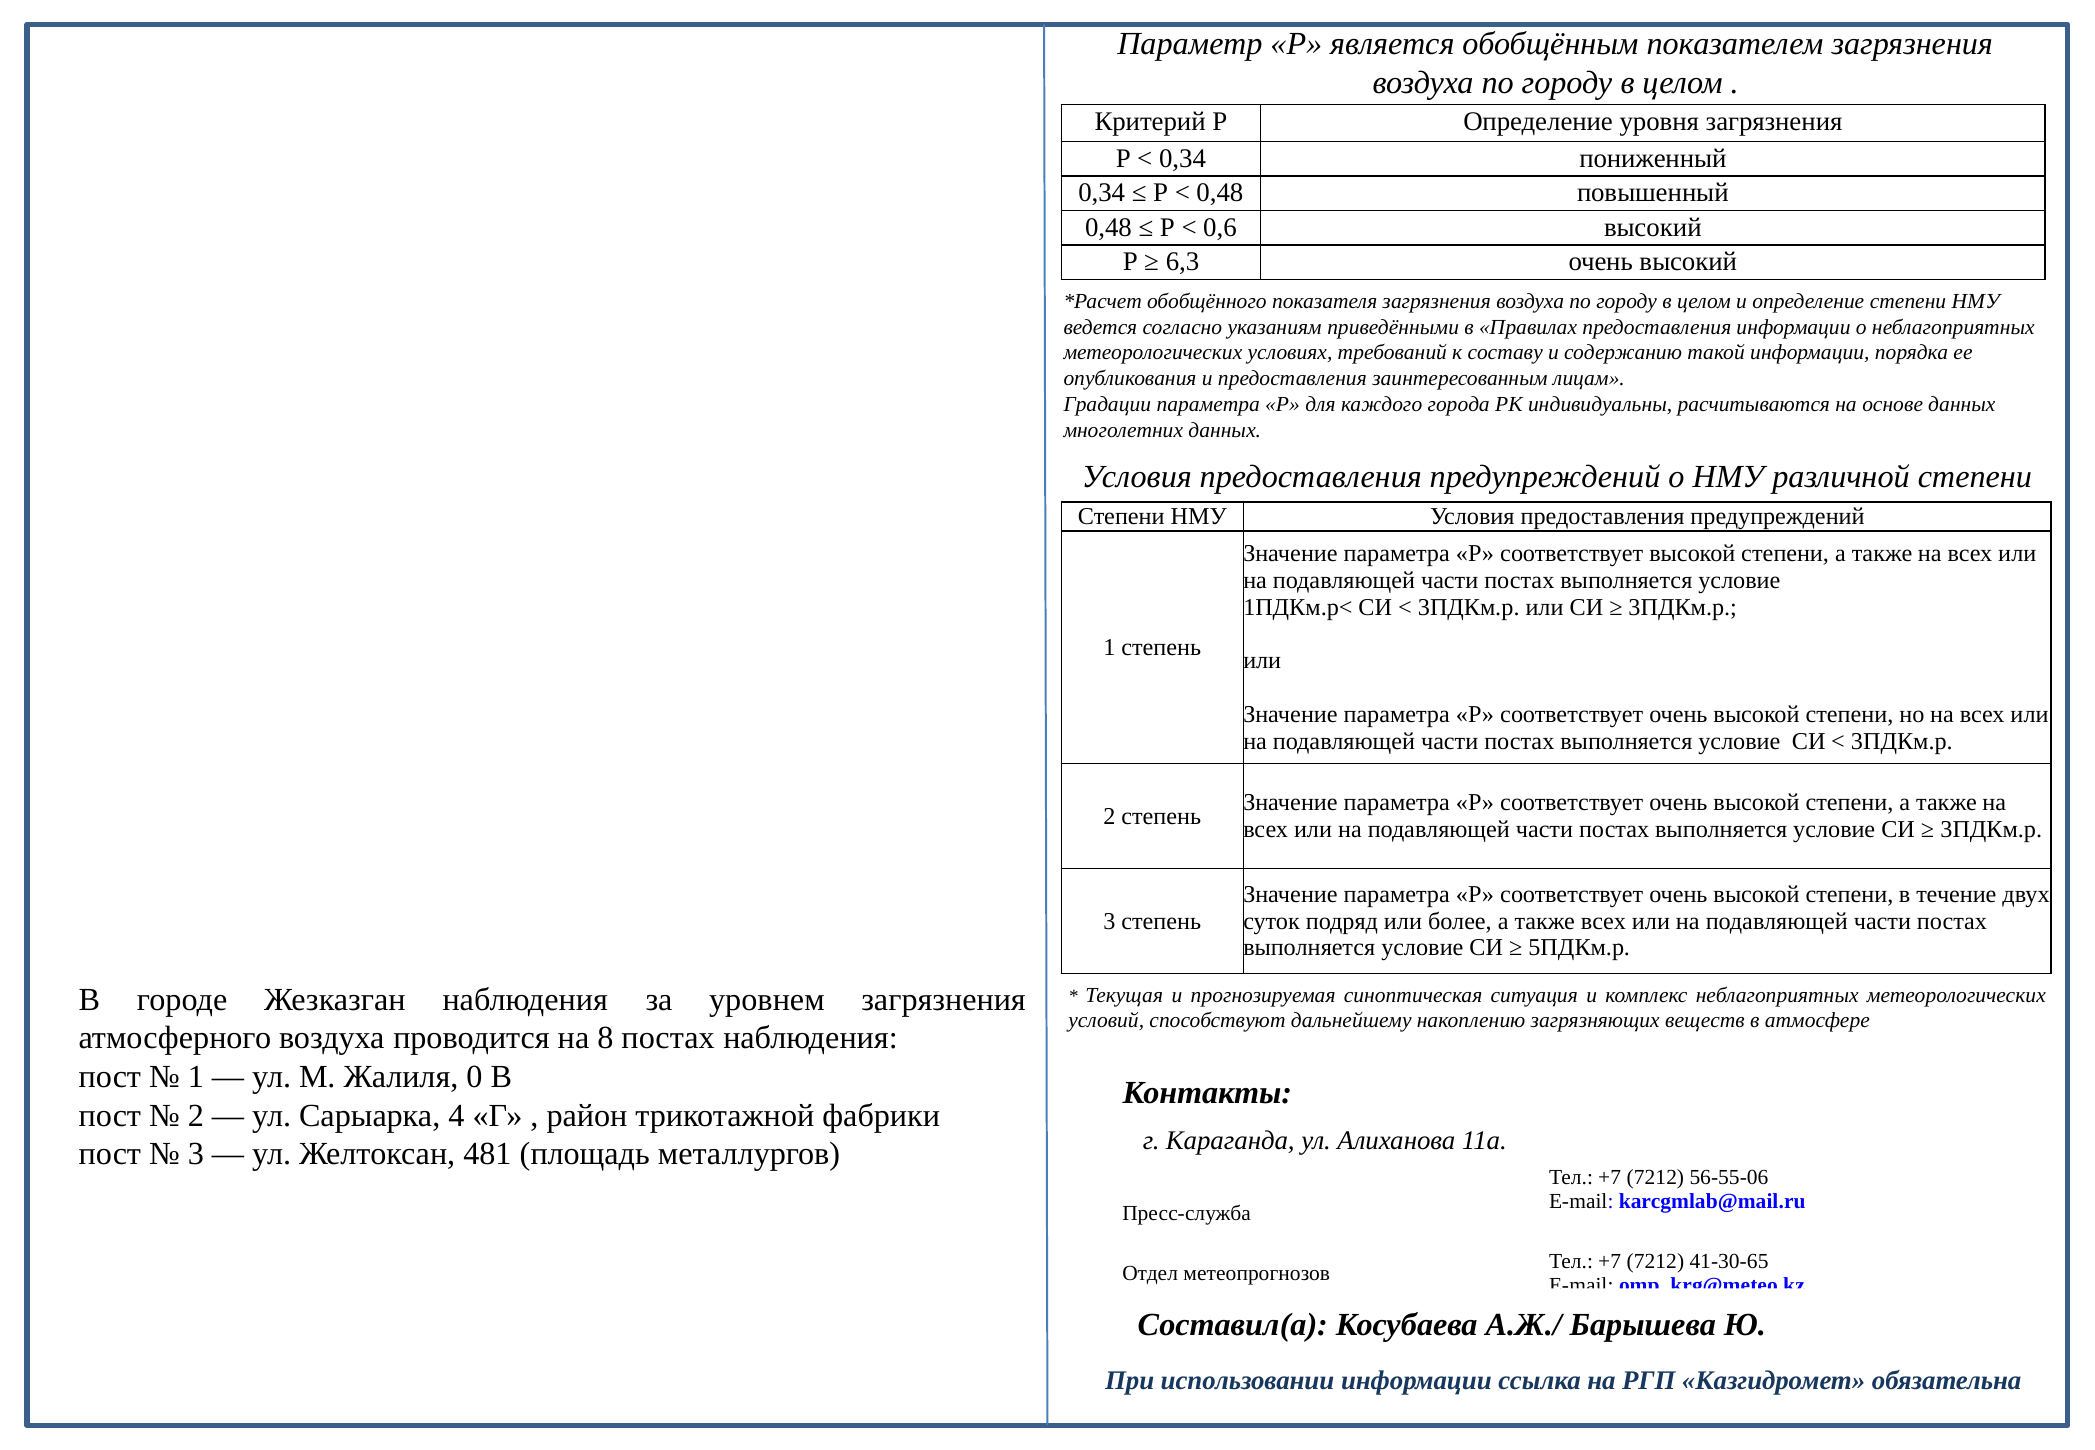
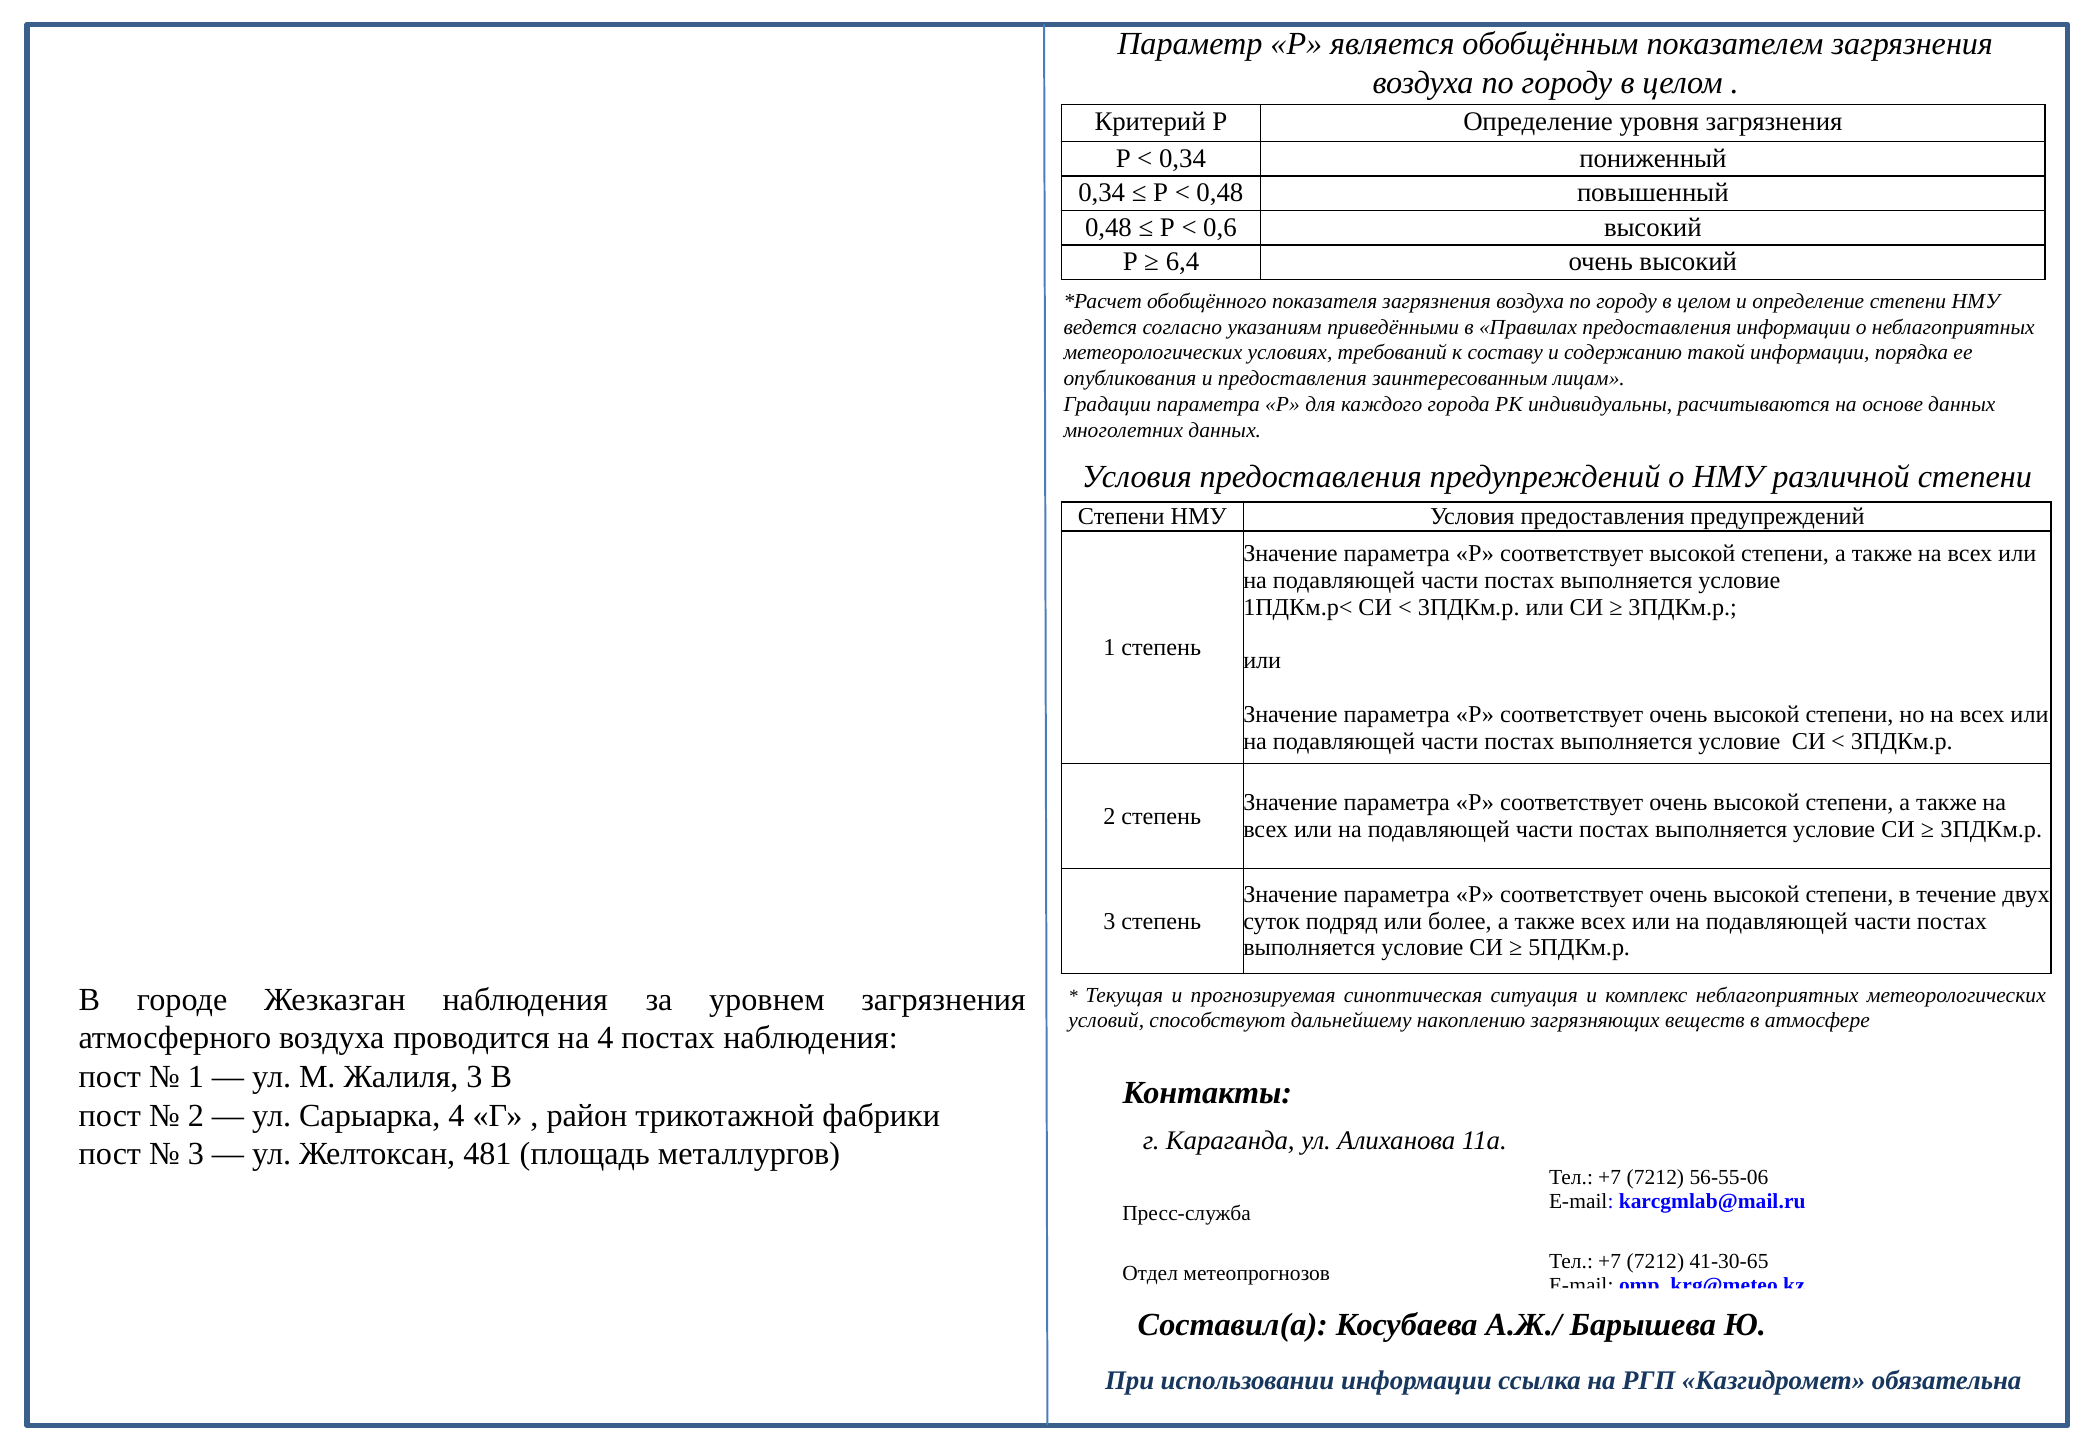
6,3: 6,3 -> 6,4 (1182, 262)
на 8: 8 -> 4 (605, 1039)
Жалиля 0: 0 -> 3 (475, 1077)
